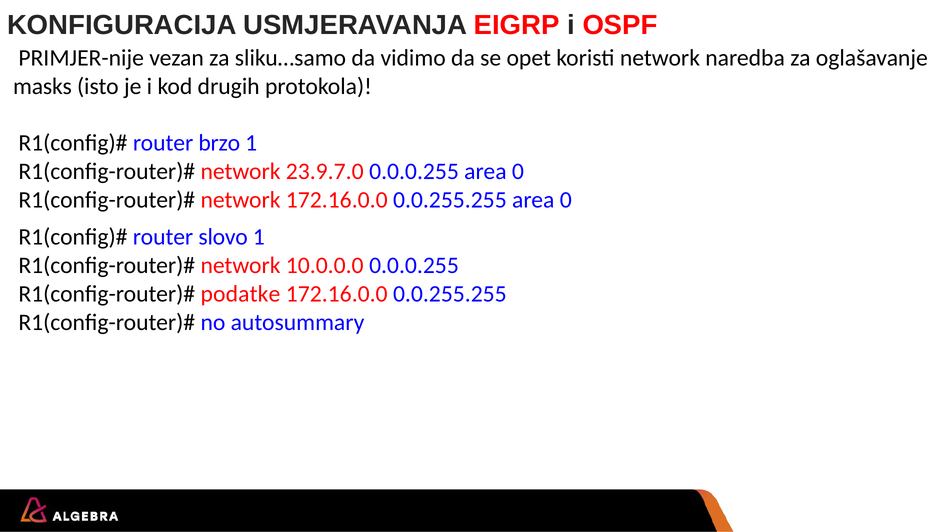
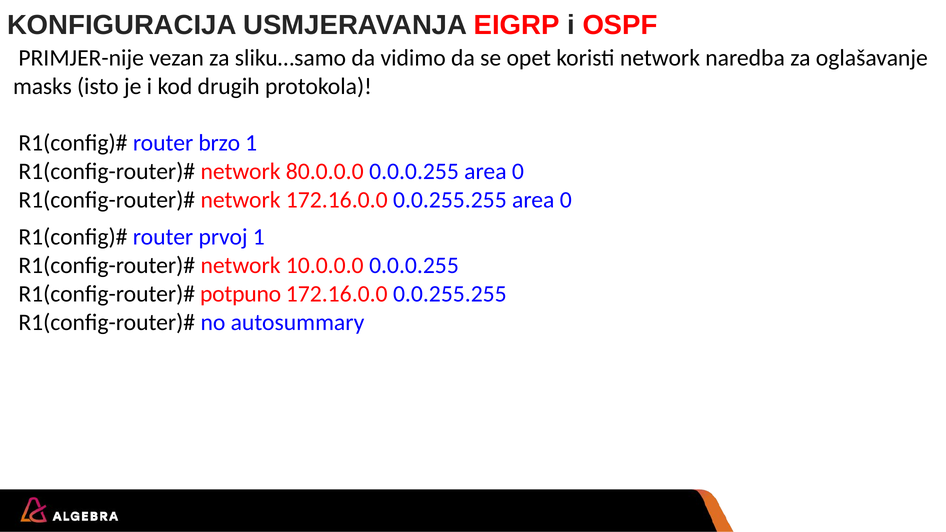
23.9.7.0: 23.9.7.0 -> 80.0.0.0 (325, 172)
slovo: slovo -> prvoj (223, 237)
podatke: podatke -> potpuno (241, 294)
